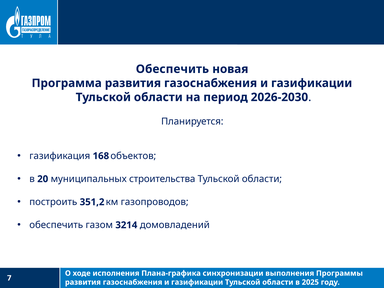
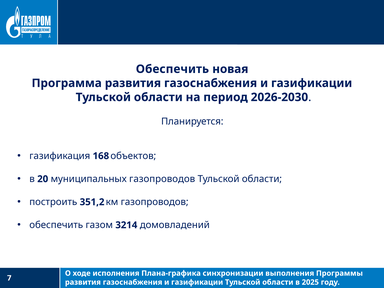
муниципальных строительства: строительства -> газопроводов (162, 179)
